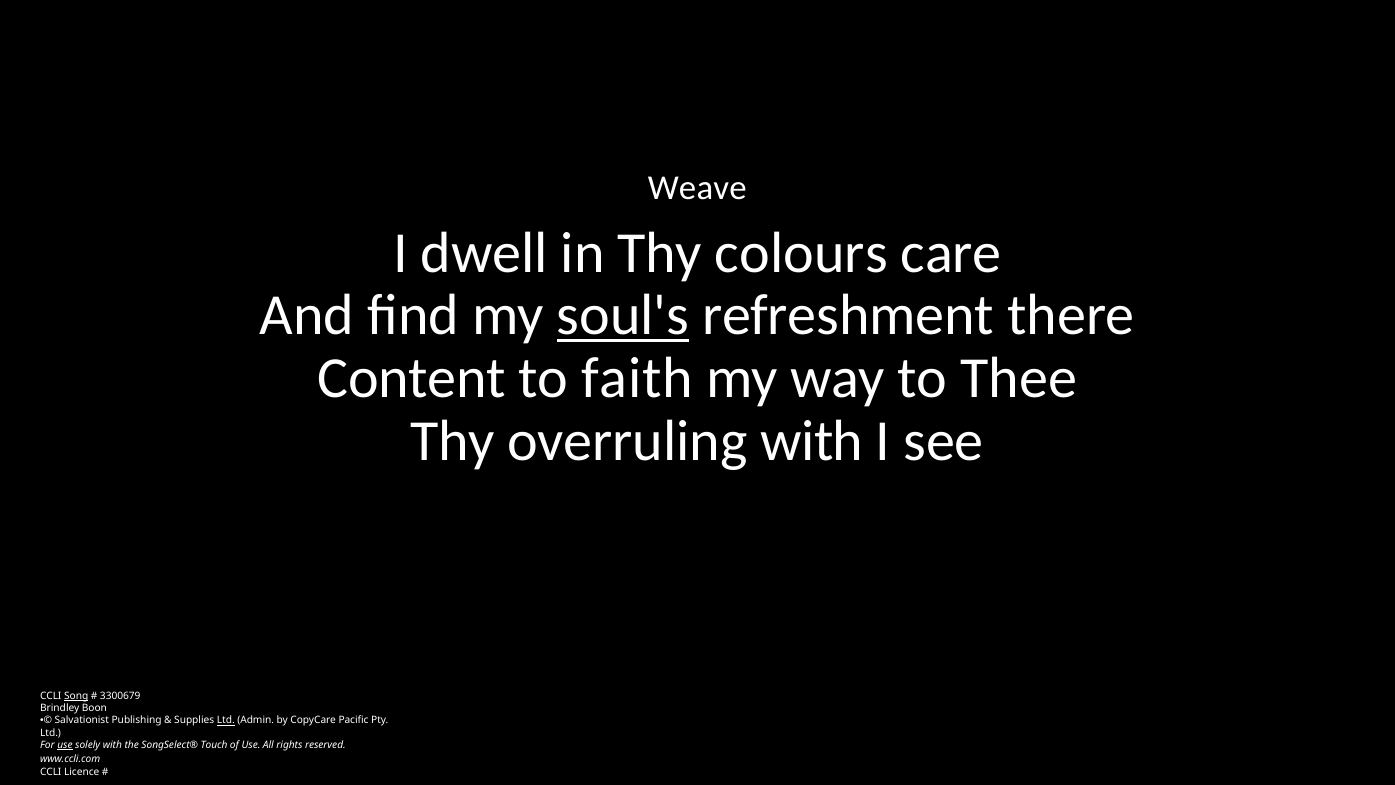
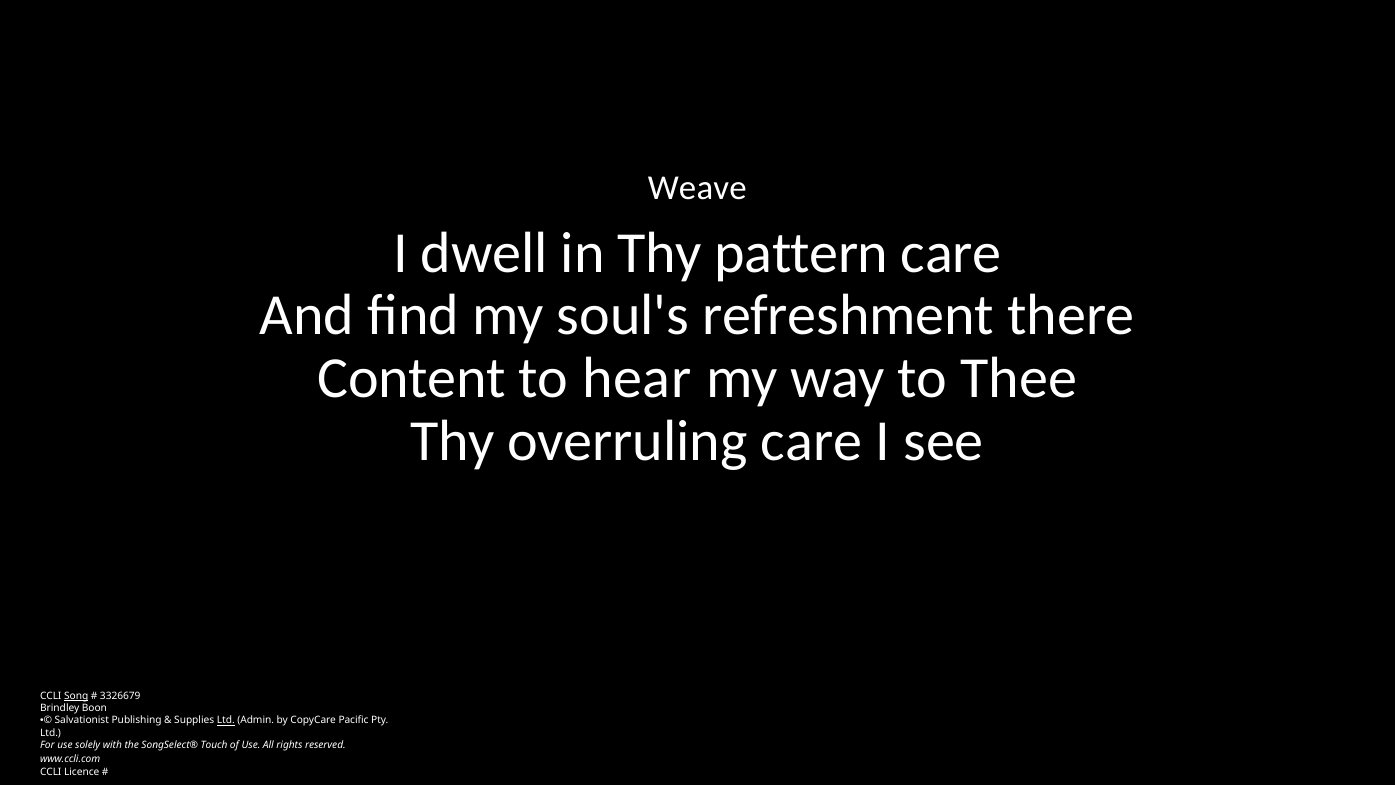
colours: colours -> pattern (802, 253)
soul's underline: present -> none (623, 316)
faith: faith -> hear (637, 378)
overruling with: with -> care (812, 441)
3300679: 3300679 -> 3326679 (120, 696)
use underline: present -> none (65, 745)
